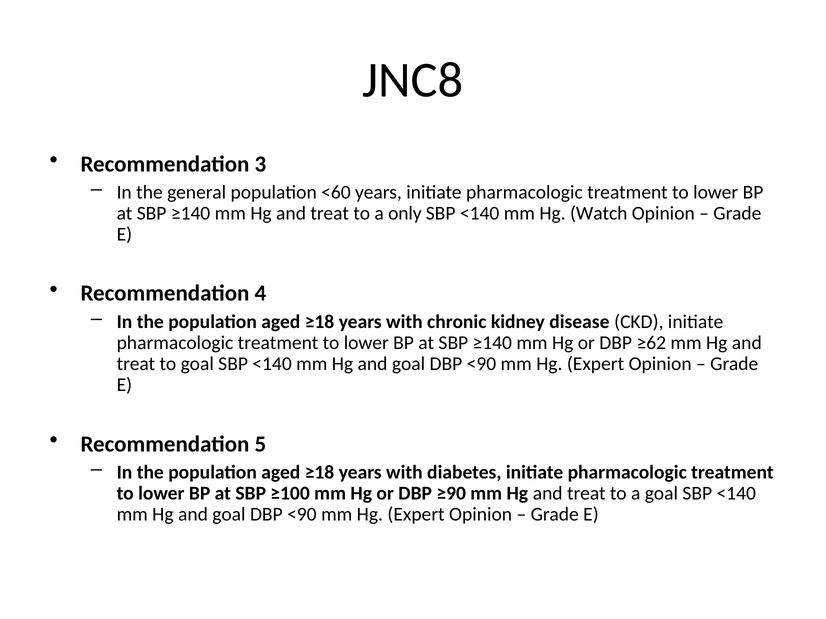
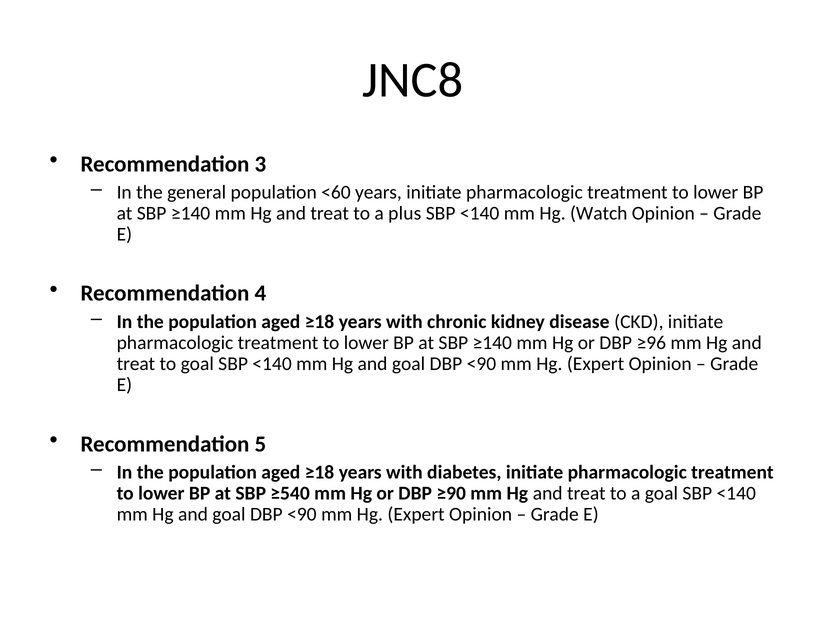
only: only -> plus (405, 213)
≥62: ≥62 -> ≥96 (651, 343)
≥100: ≥100 -> ≥540 (290, 494)
